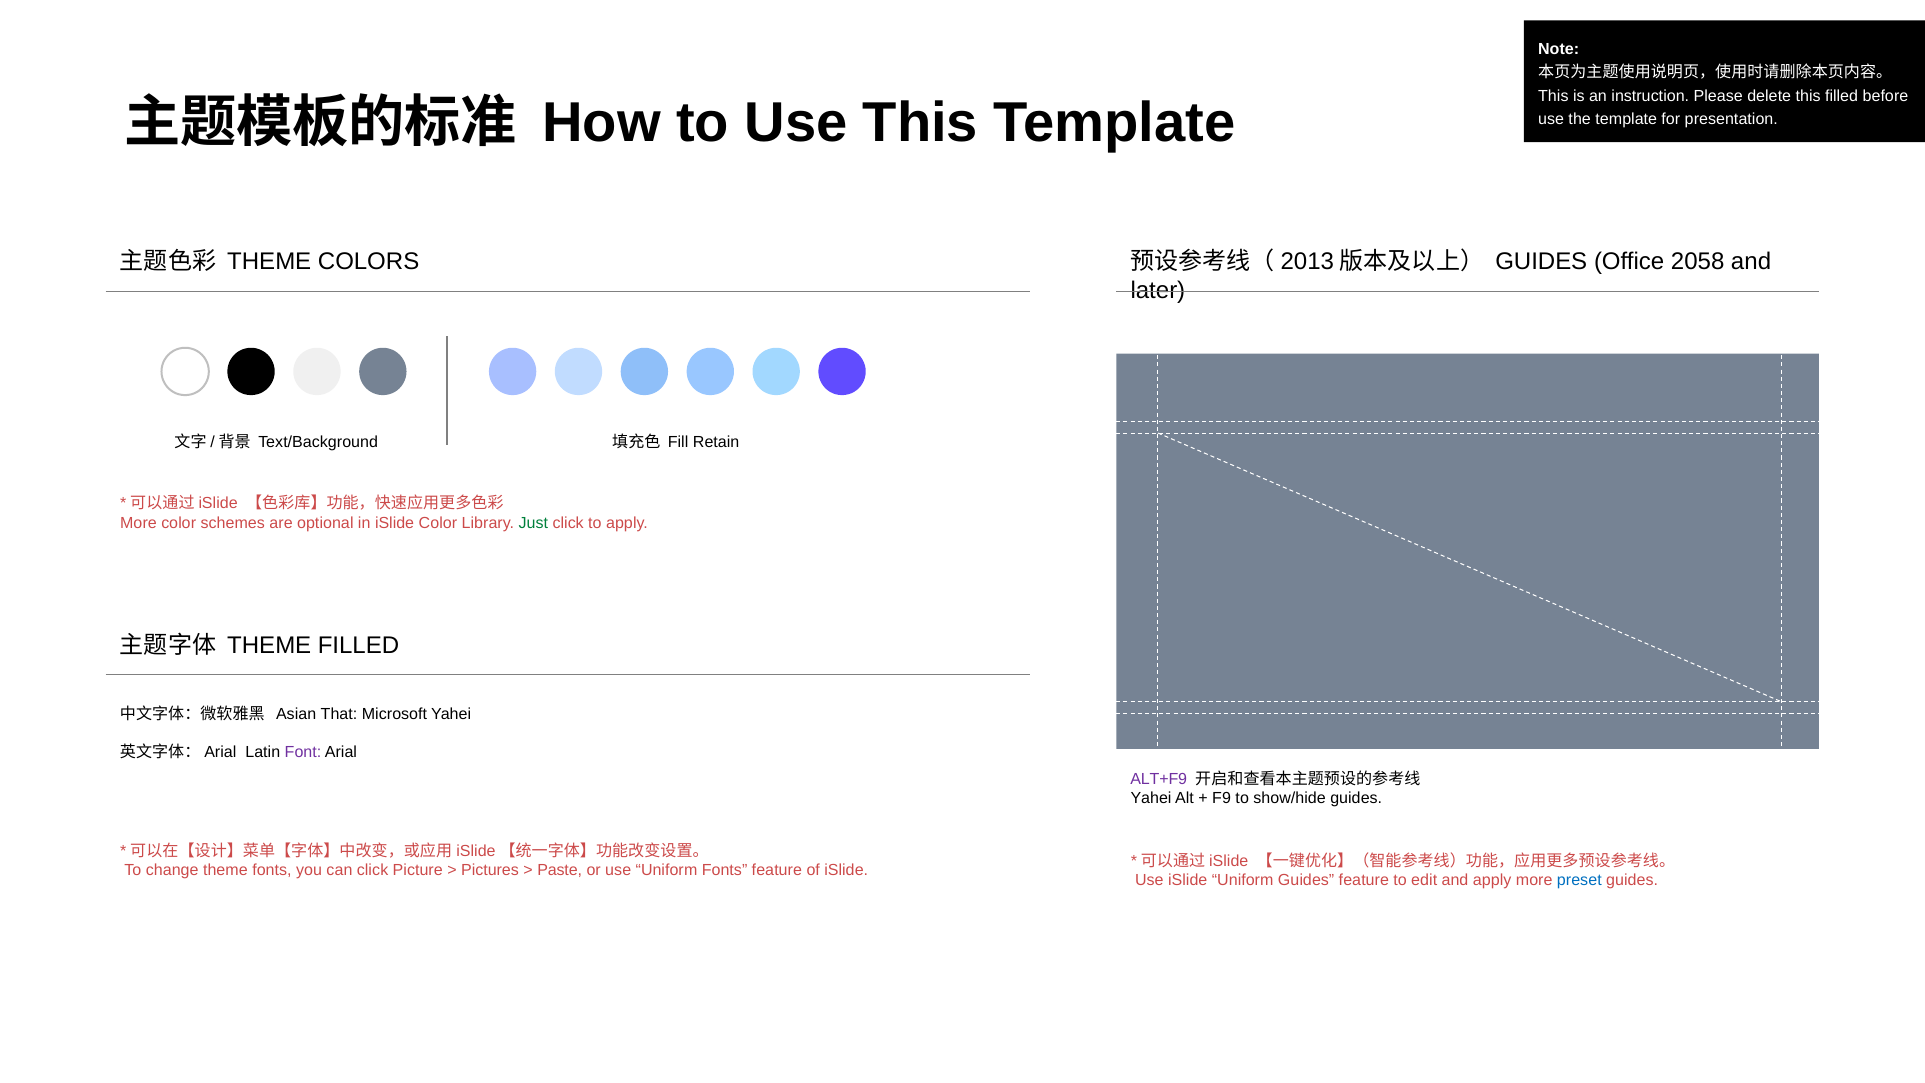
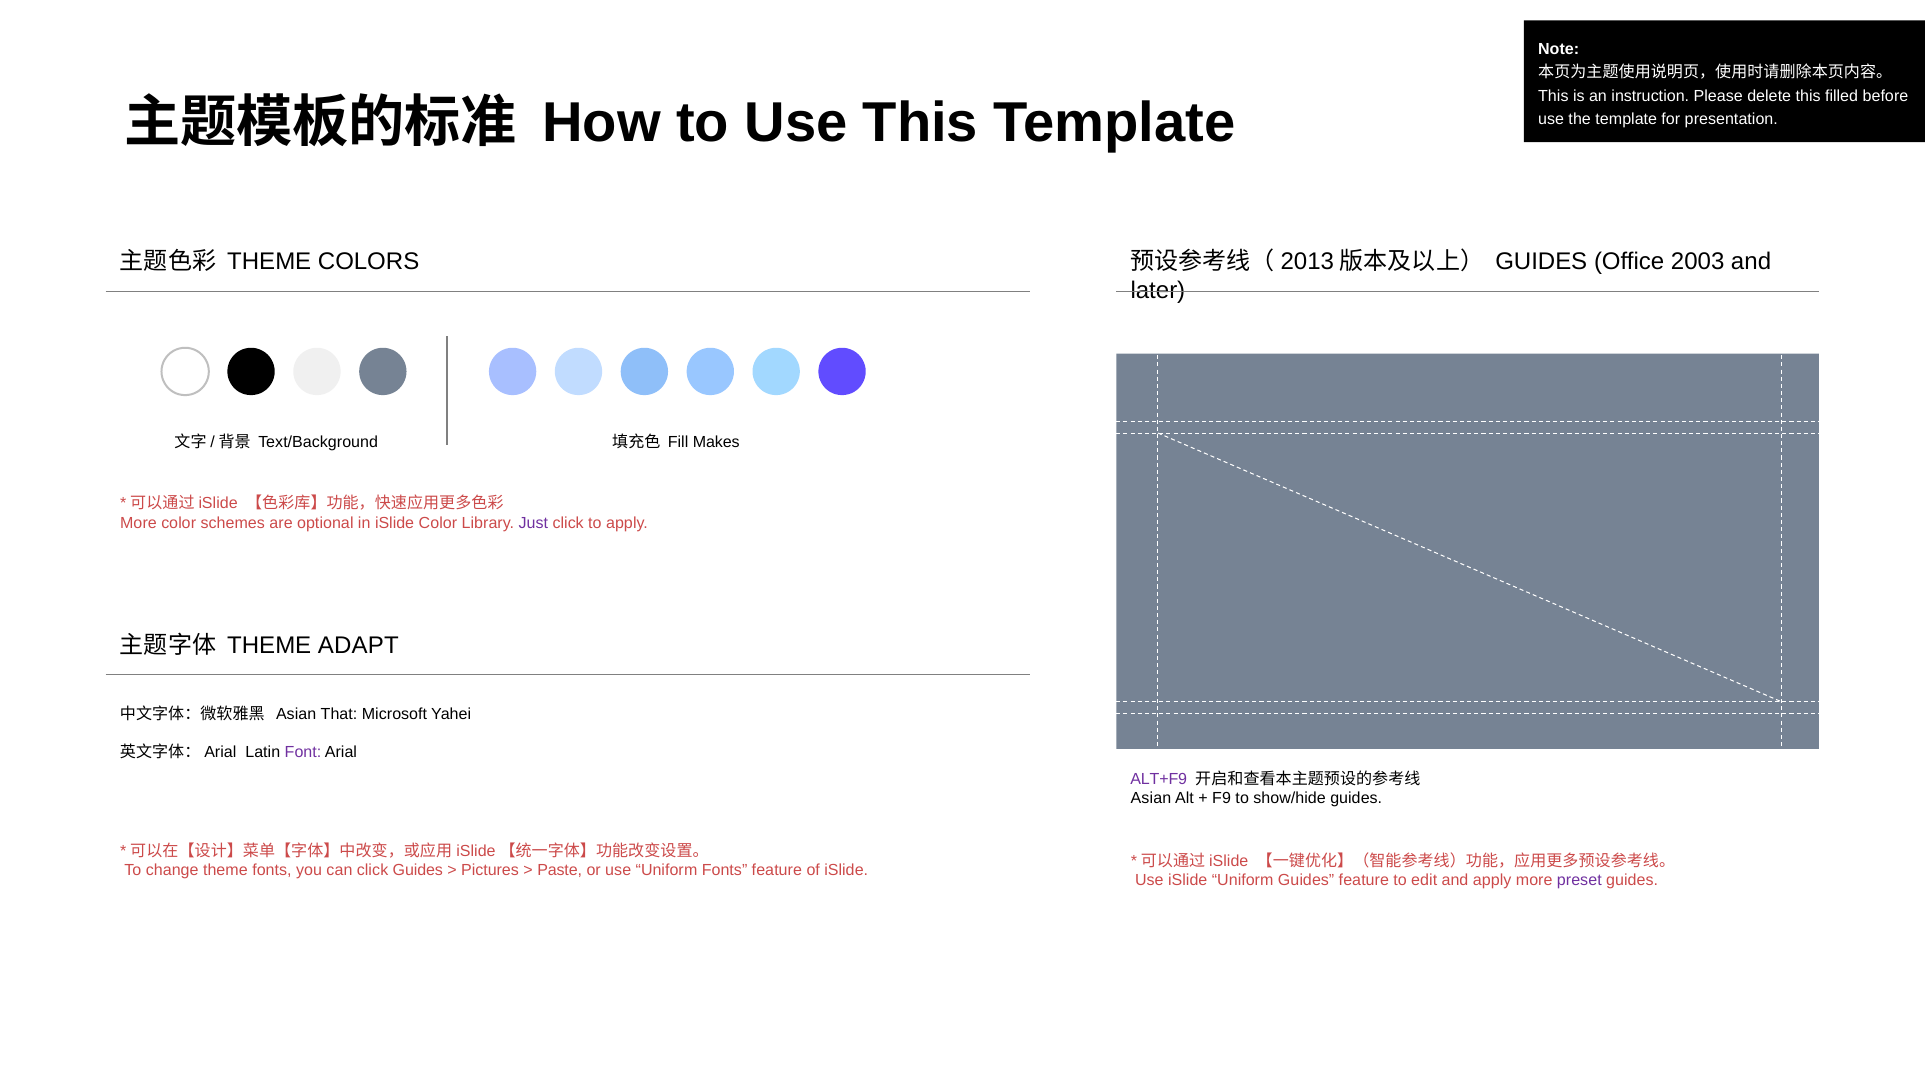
2058: 2058 -> 2003 (1698, 262)
Retain: Retain -> Makes (716, 442)
Just colour: green -> purple (533, 523)
THEME FILLED: FILLED -> ADAPT (358, 646)
Yahei: Yahei -> Asian (1151, 798)
click Picture: Picture -> Guides (418, 870)
preset colour: blue -> purple (1579, 880)
